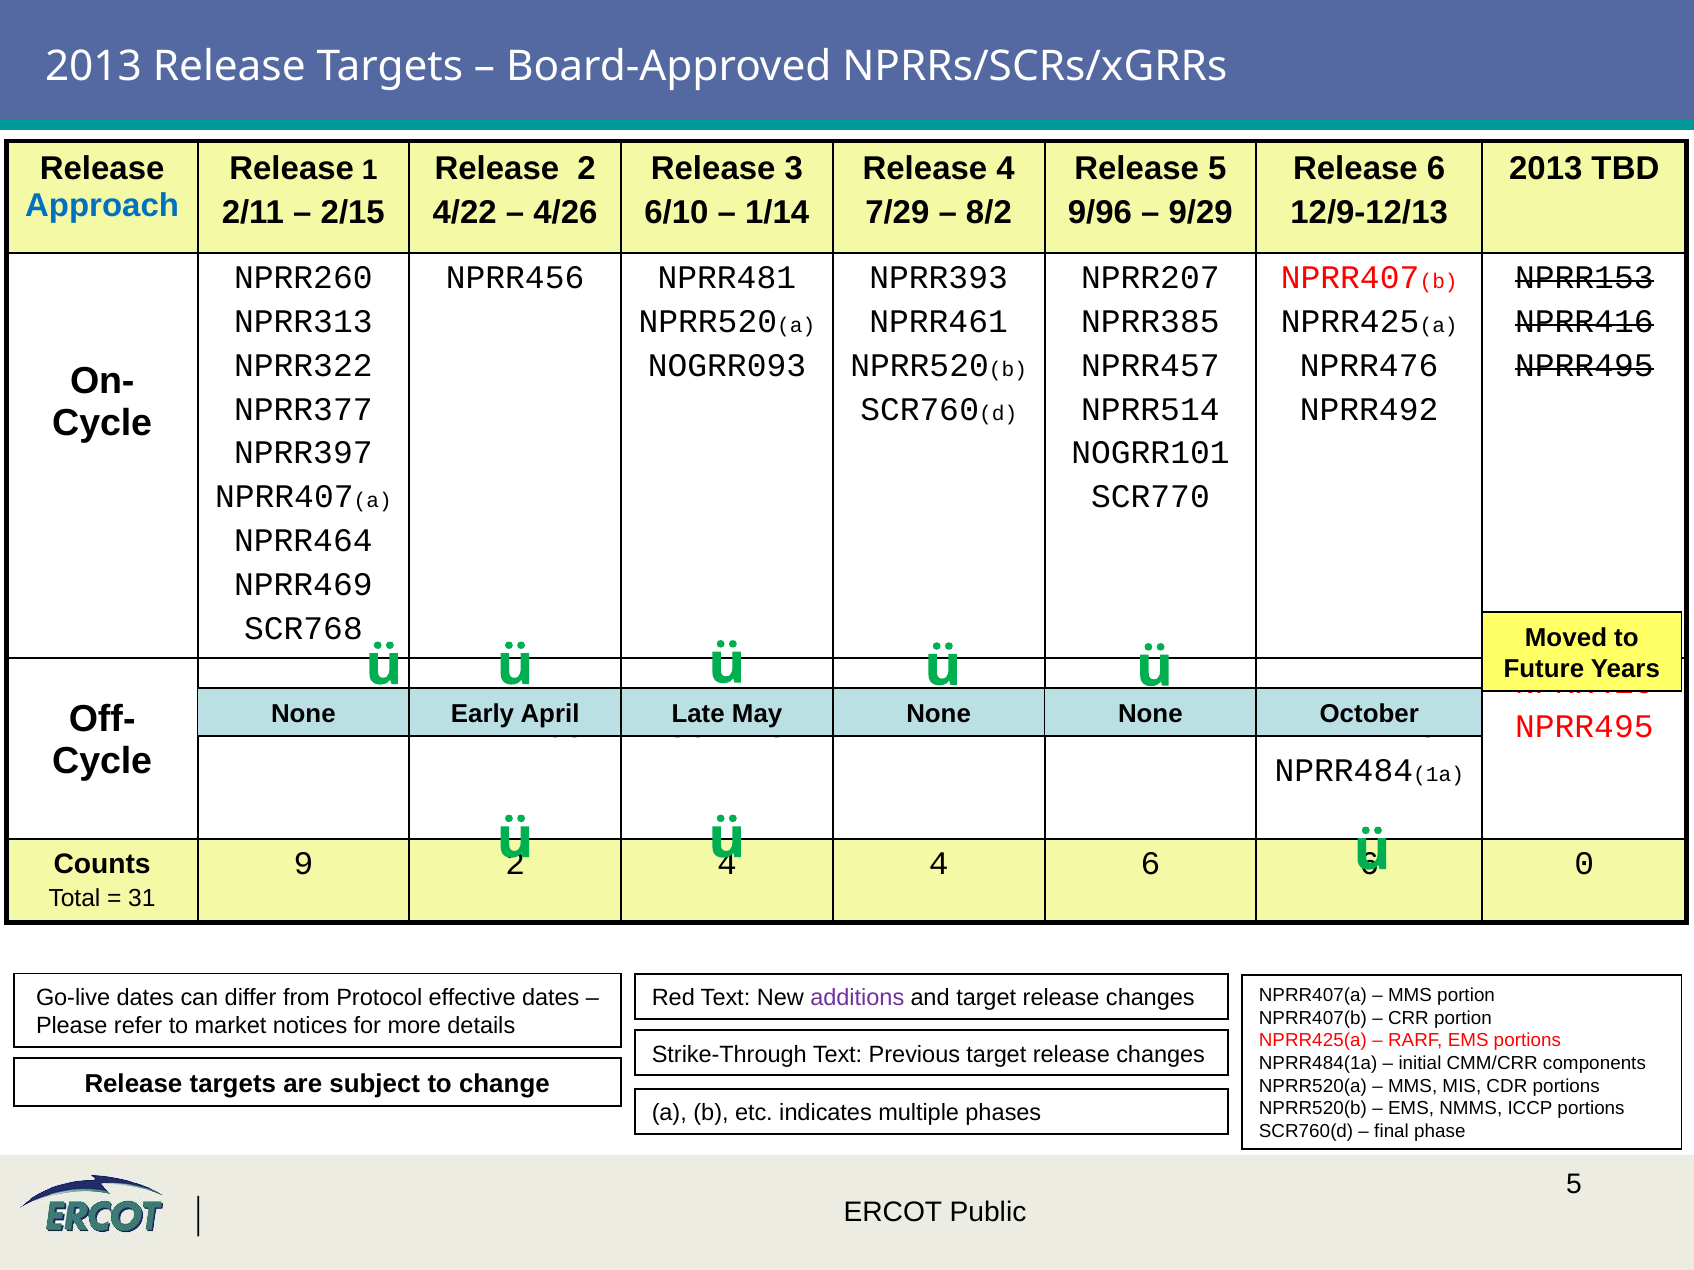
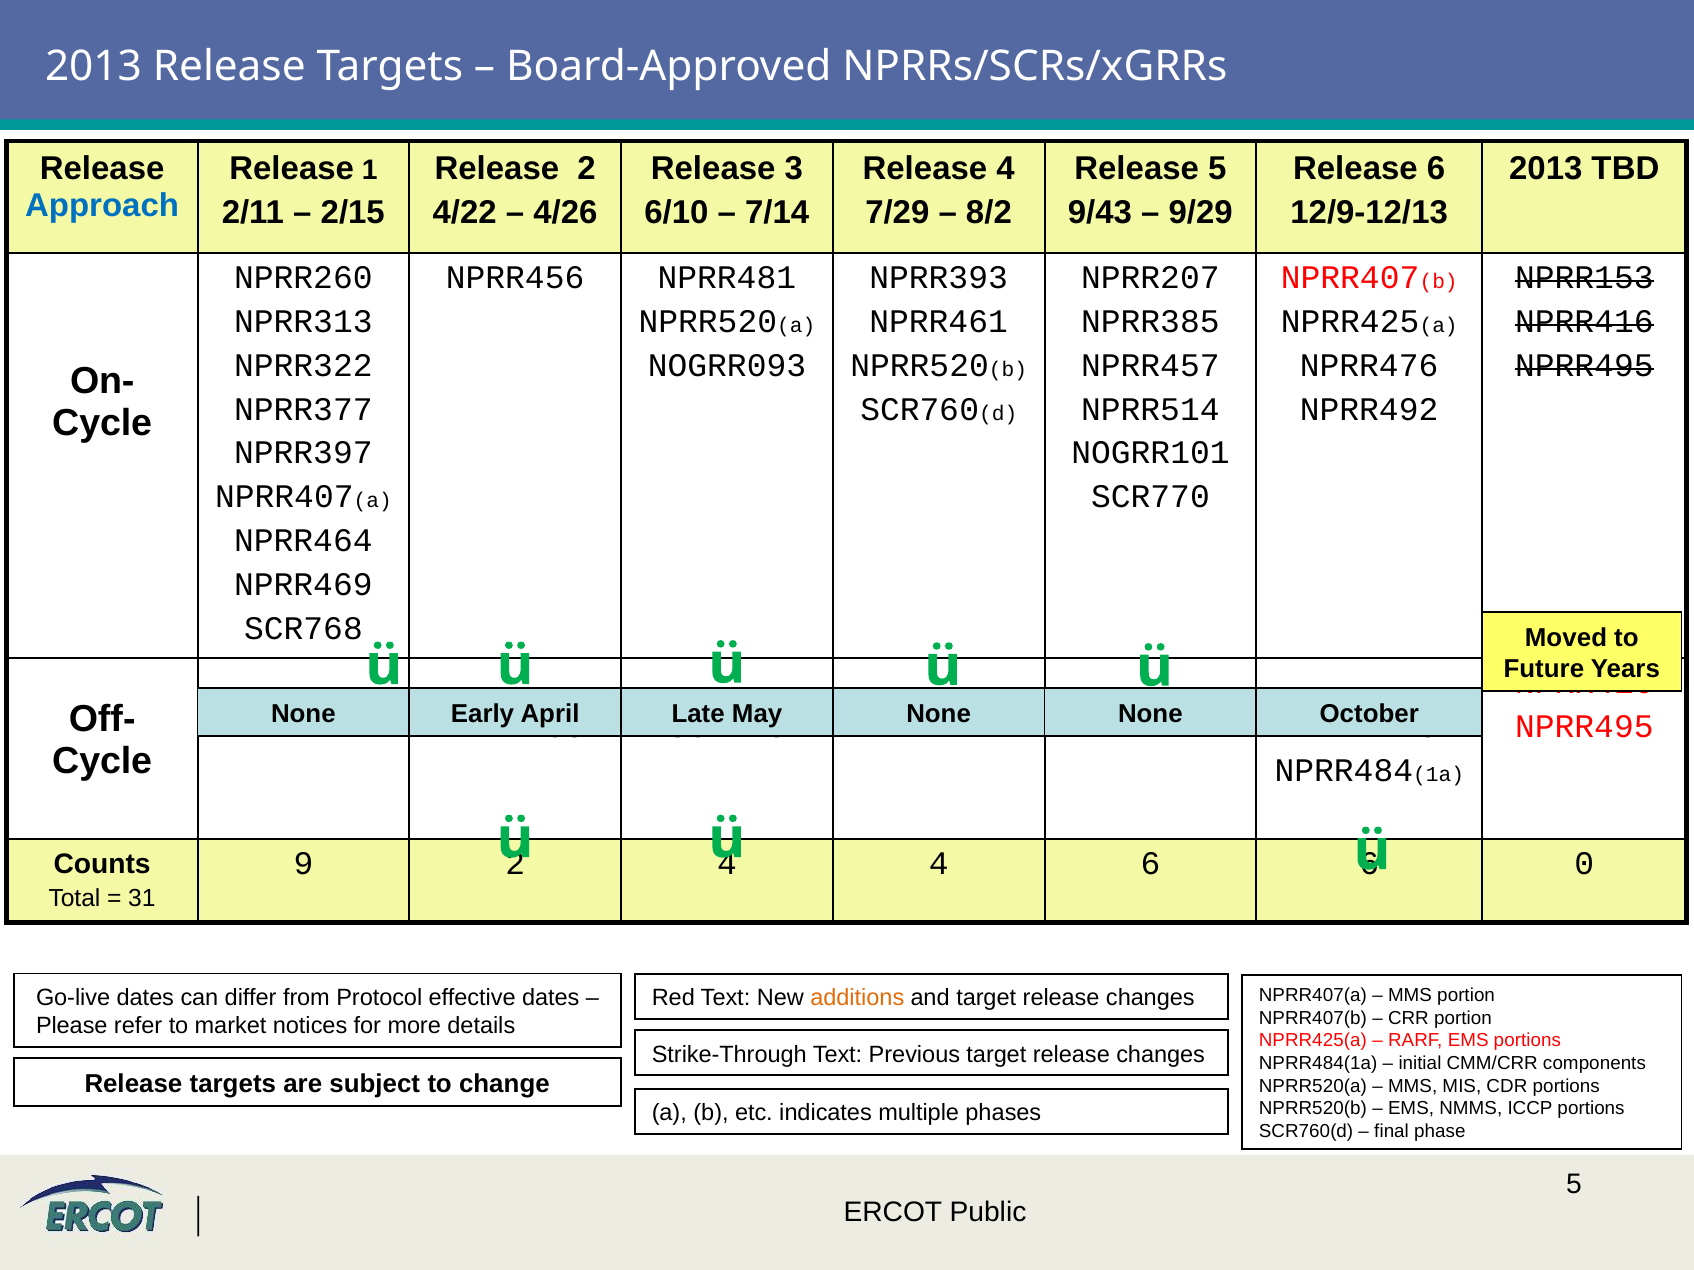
1/14: 1/14 -> 7/14 (777, 212)
9/96: 9/96 -> 9/43 (1100, 212)
additions colour: purple -> orange (857, 998)
